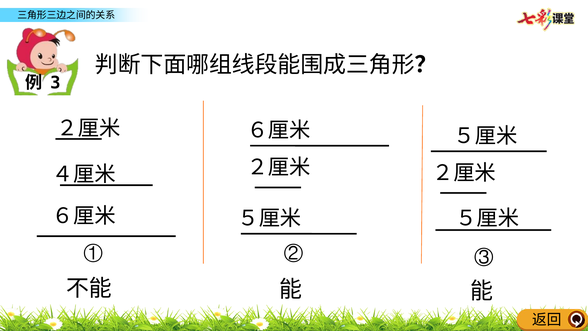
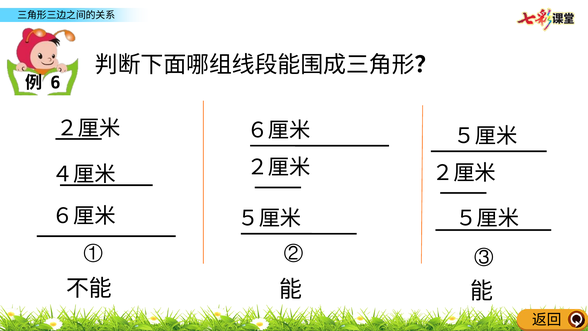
3: 3 -> 6 (55, 83)
